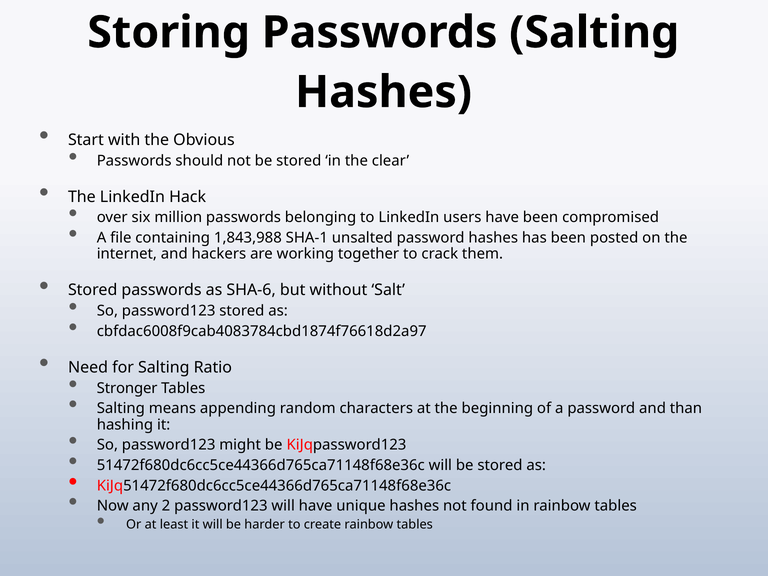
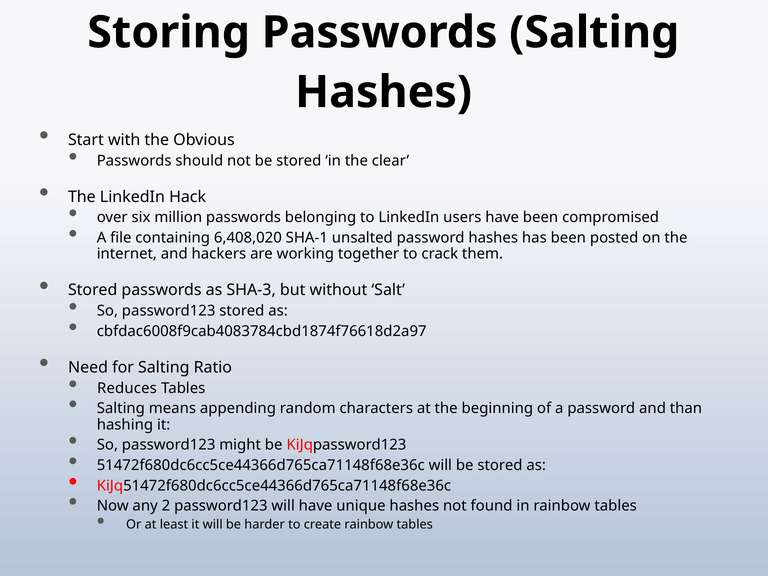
1,843,988: 1,843,988 -> 6,408,020 (248, 238)
SHA-6: SHA-6 -> SHA-3 (251, 290)
Stronger: Stronger -> Reduces (127, 388)
